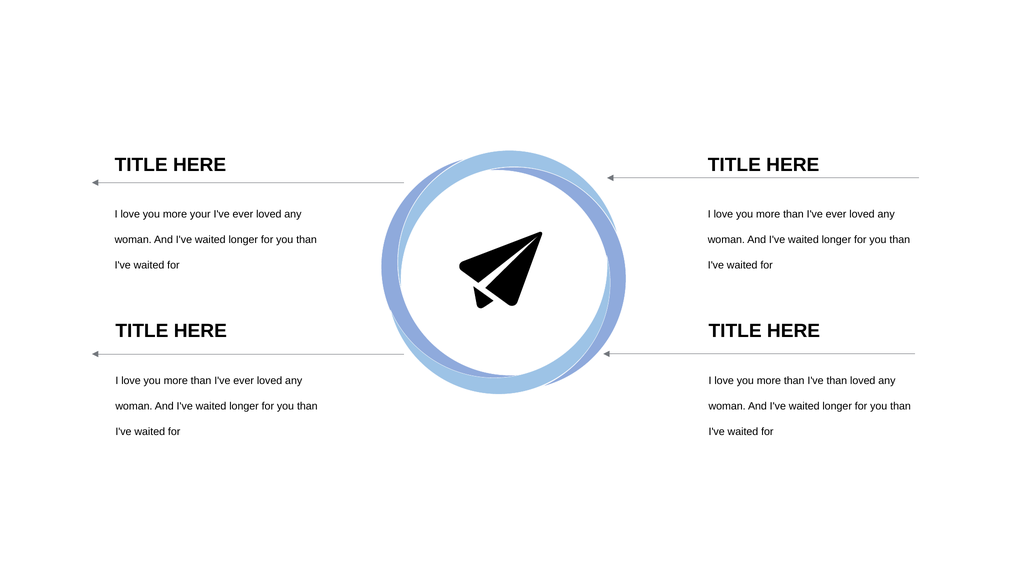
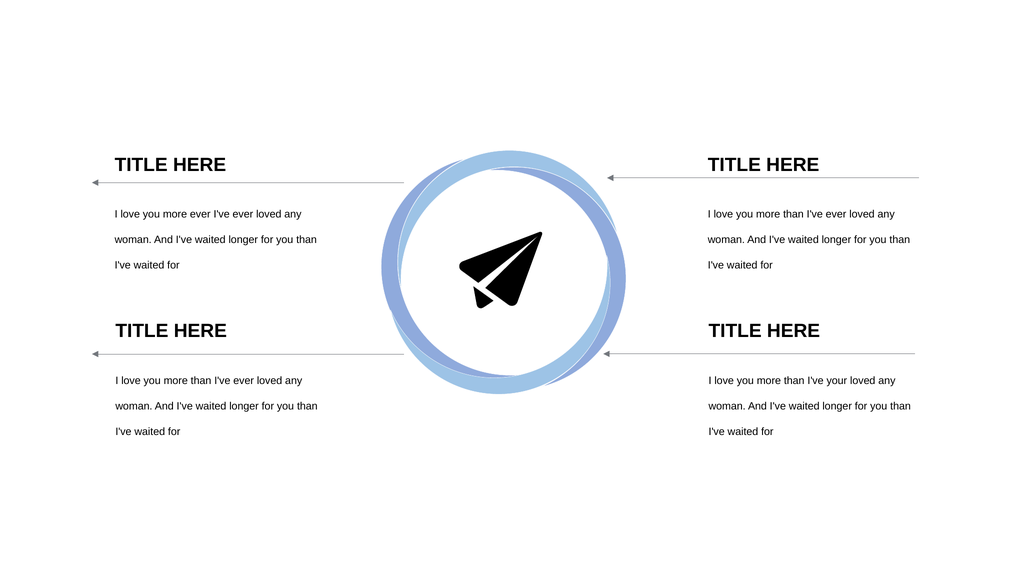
more your: your -> ever (200, 214)
I've than: than -> your (837, 381)
